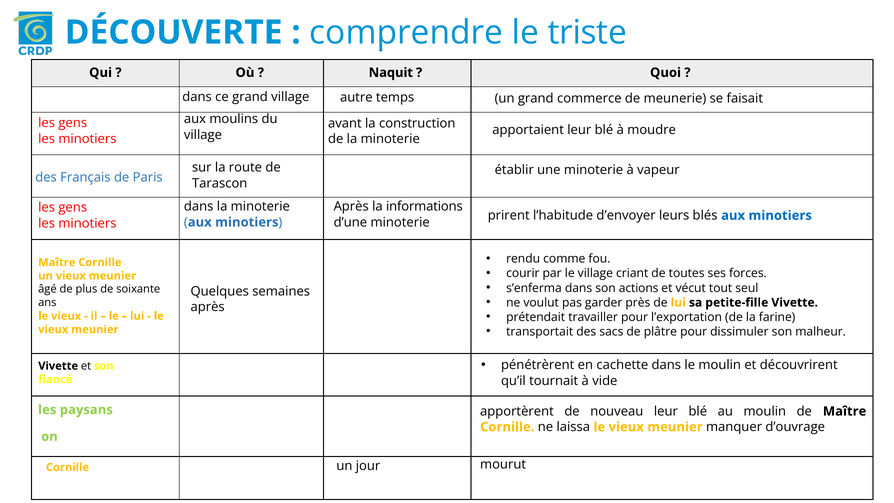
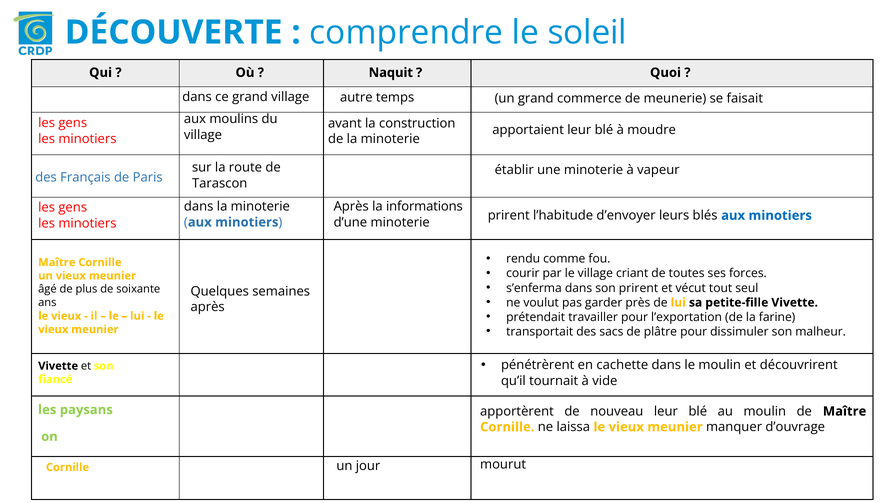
triste: triste -> soleil (587, 32)
son actions: actions -> prirent (639, 288)
